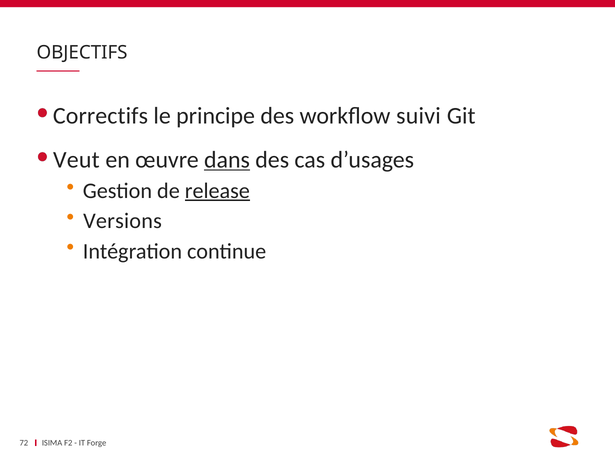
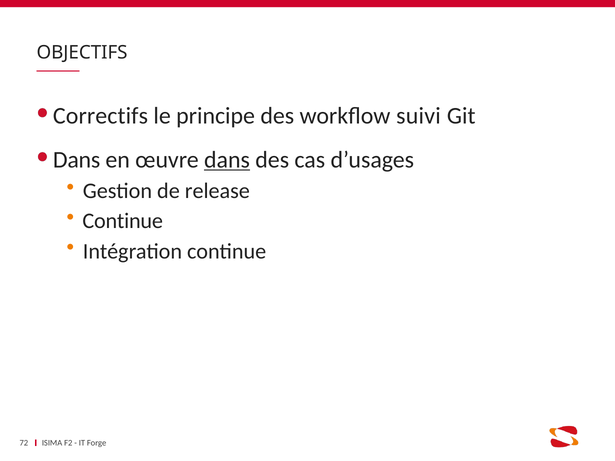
Veut: Veut -> Dans (77, 160)
release underline: present -> none (217, 191)
Versions: Versions -> Continue (123, 221)
